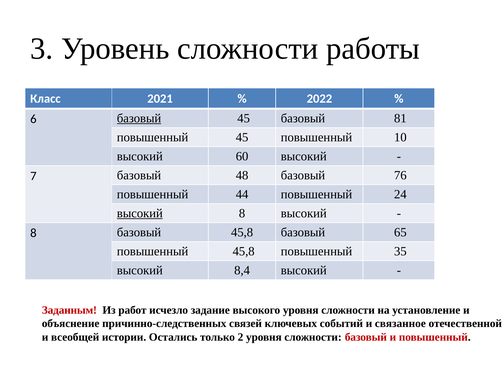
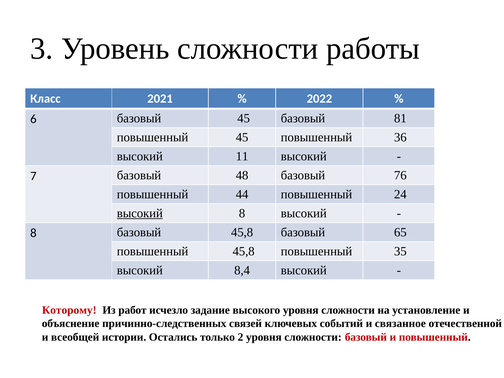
базовый underline: present -> none (139, 118)
10: 10 -> 36 (400, 137)
60: 60 -> 11 (242, 156)
Заданным: Заданным -> Которому (69, 310)
